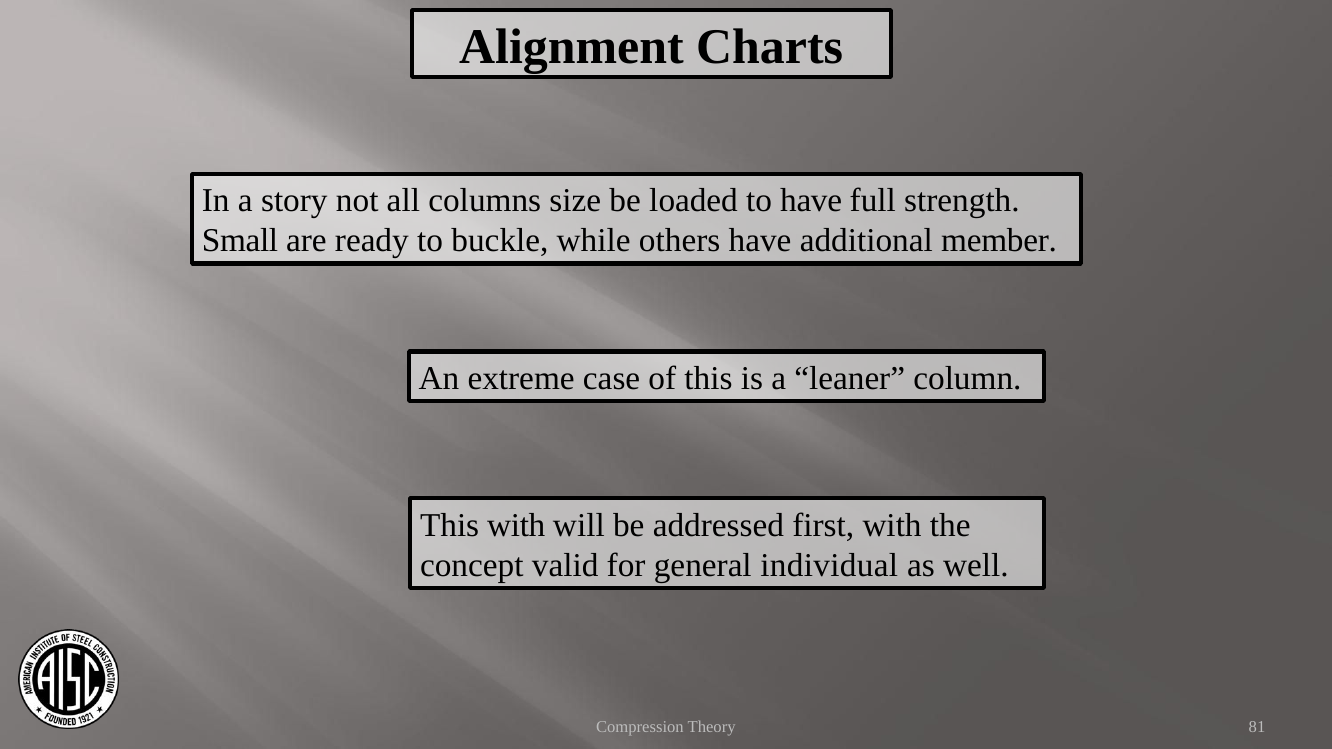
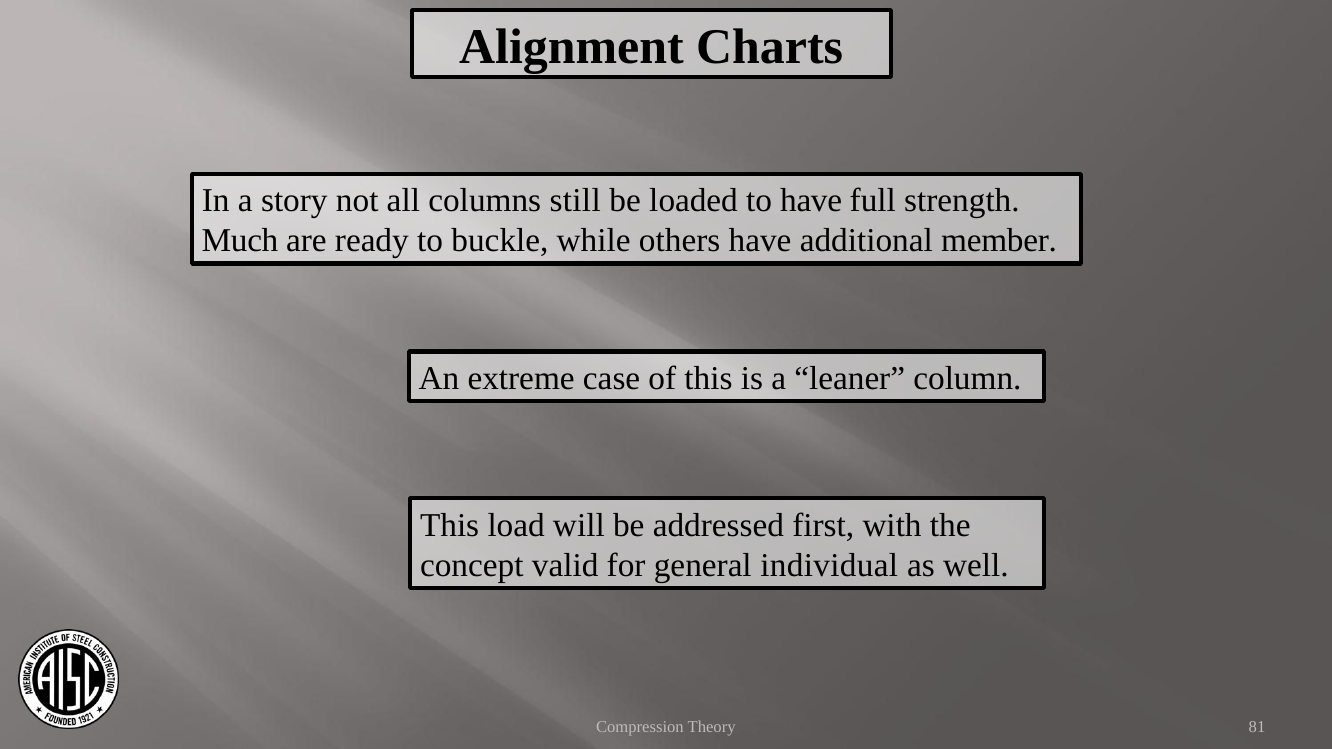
size: size -> still (575, 201)
Small: Small -> Much (240, 241)
This with: with -> load (516, 526)
